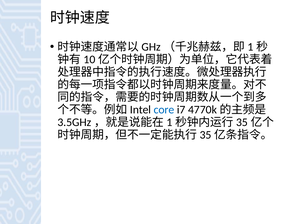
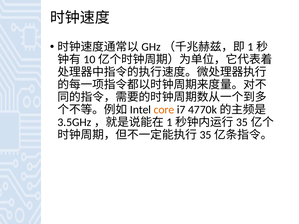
core colour: blue -> orange (164, 110)
